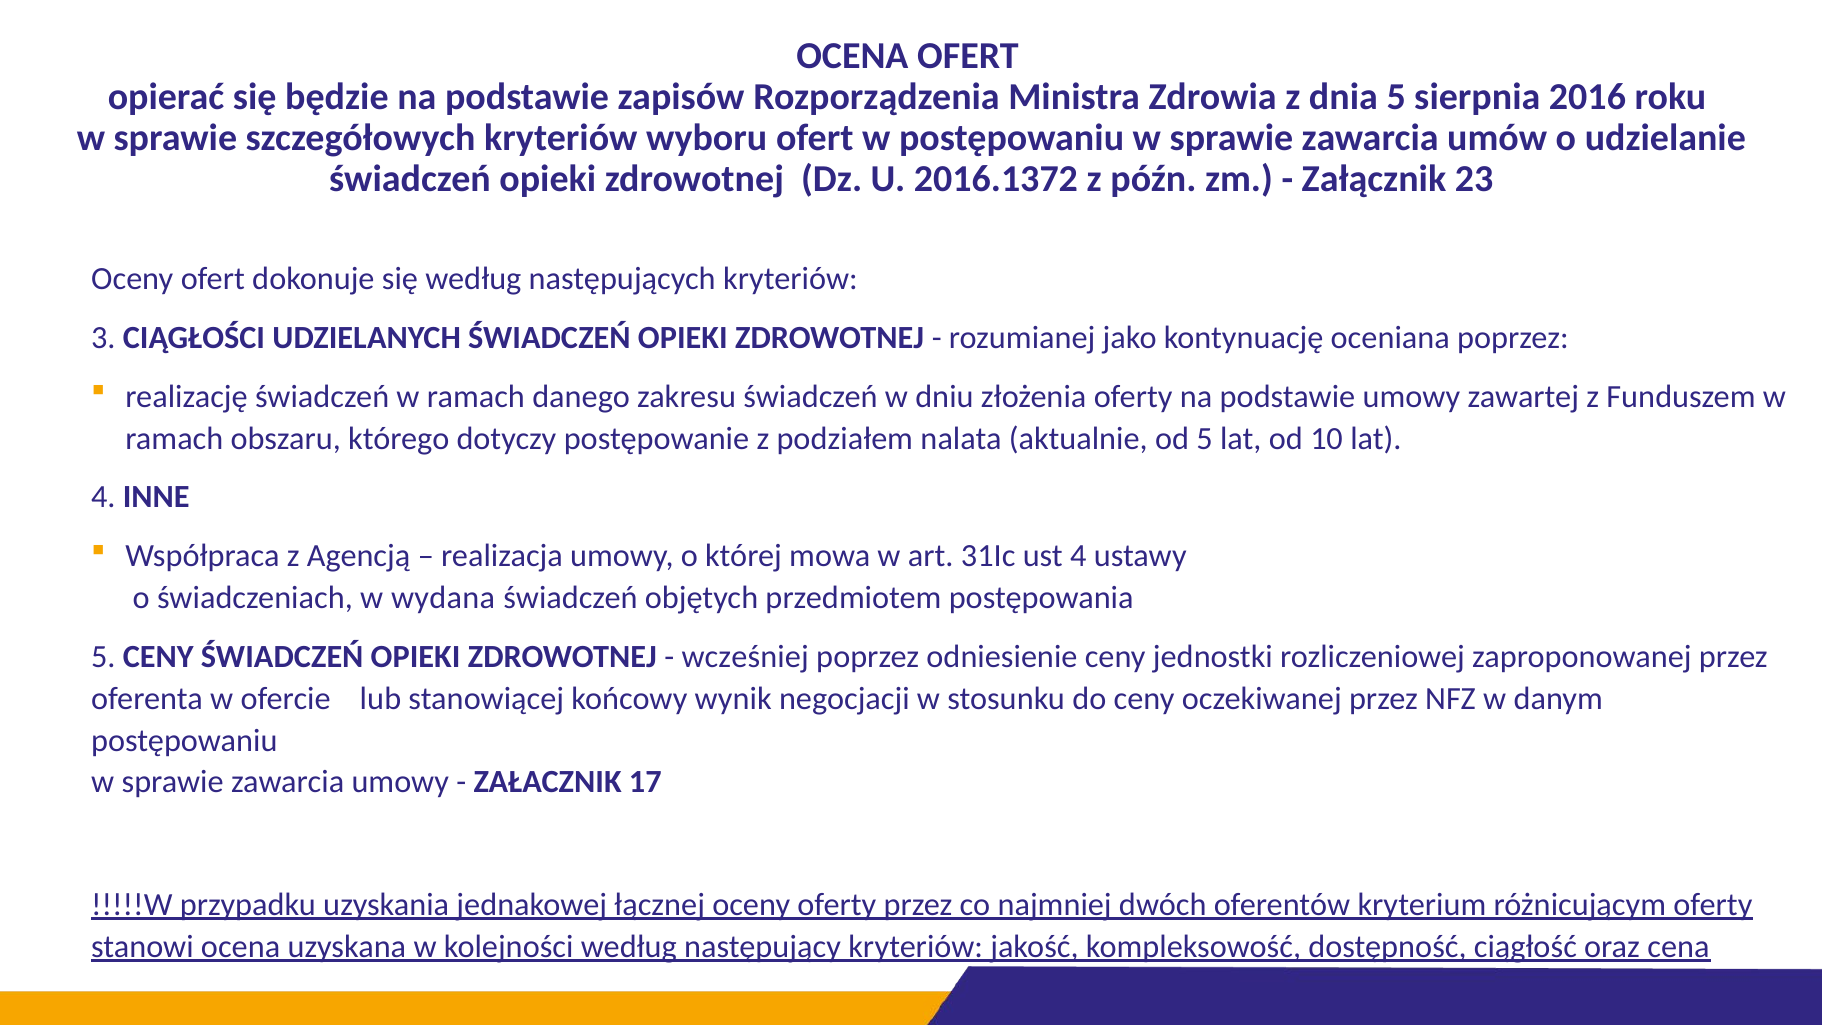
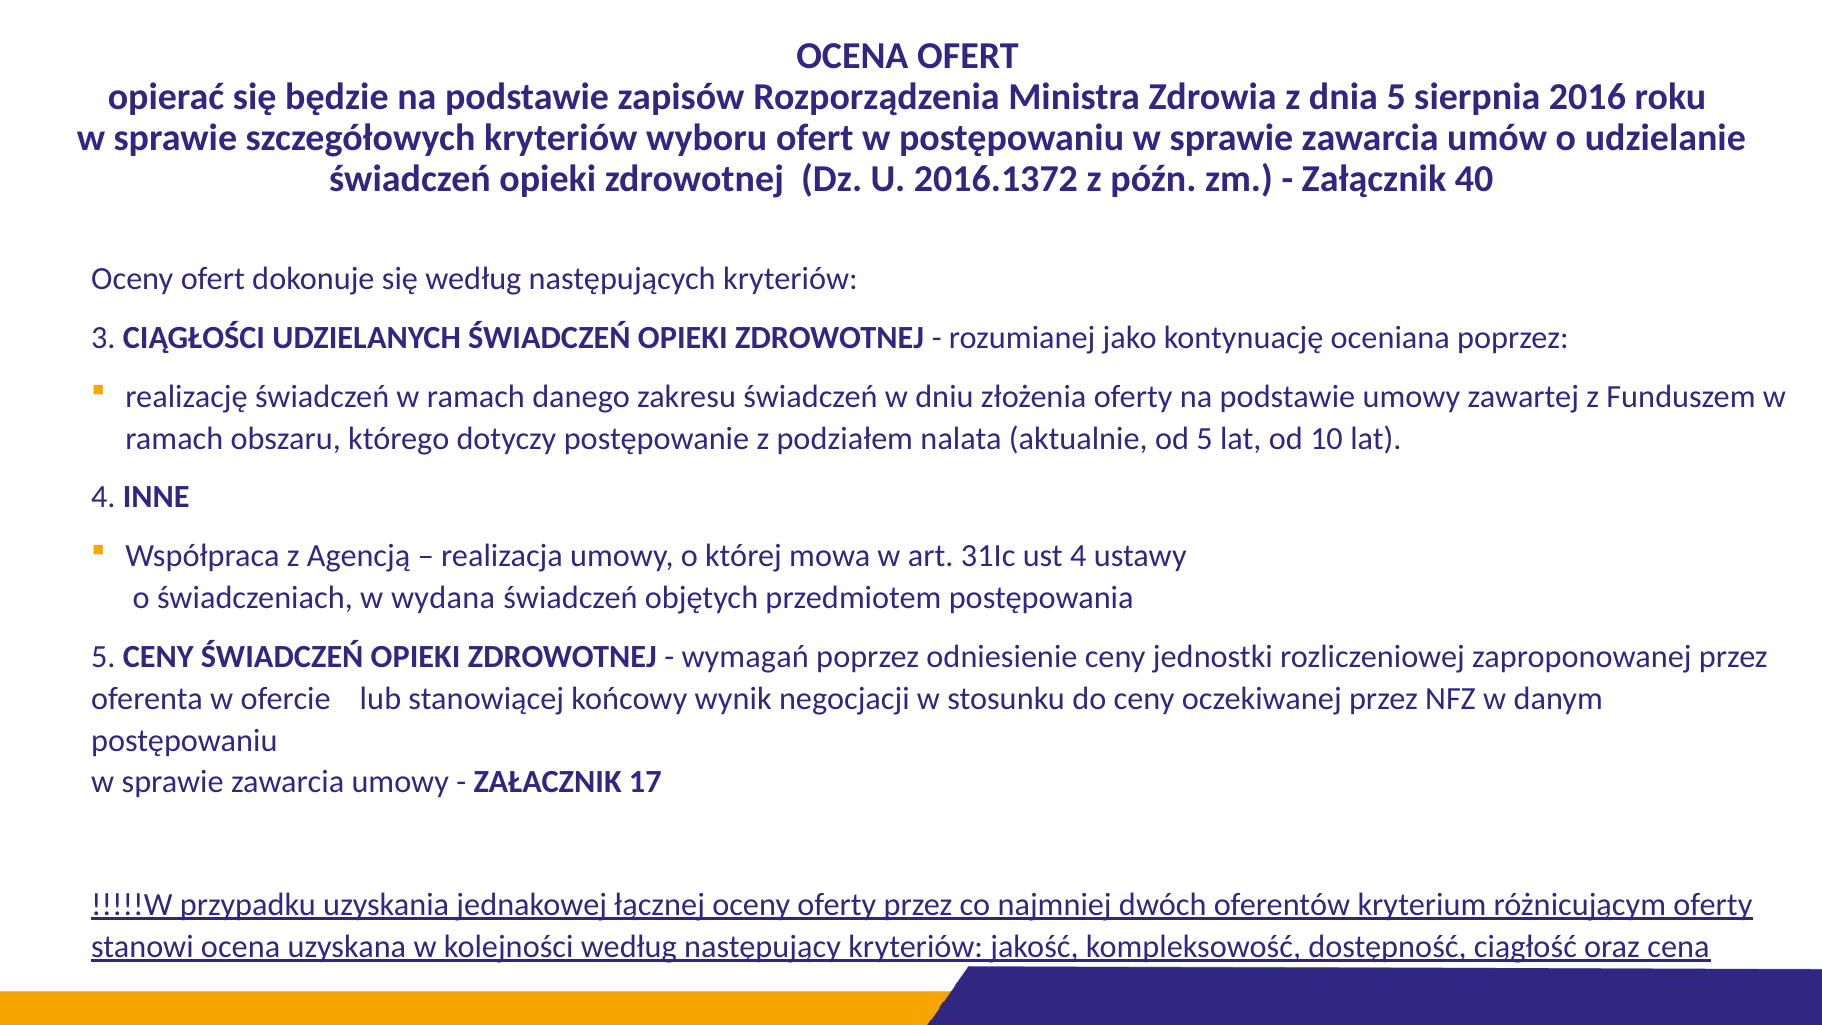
23: 23 -> 40 (1474, 179)
wcześniej: wcześniej -> wymagań (745, 657)
